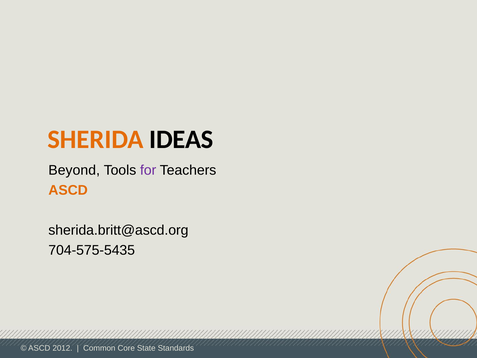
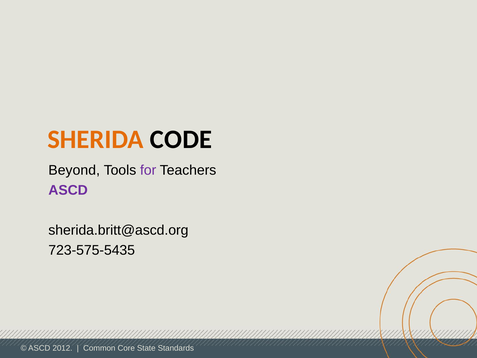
IDEAS: IDEAS -> CODE (181, 139)
ASCD colour: orange -> purple (68, 190)
704-575-5435: 704-575-5435 -> 723-575-5435 (92, 250)
